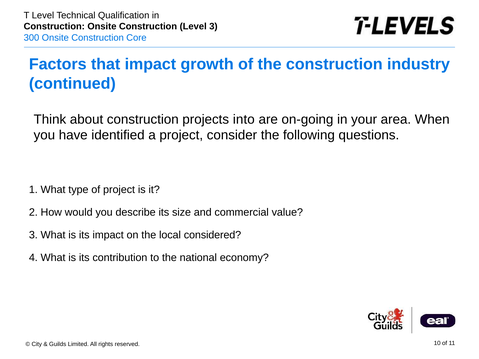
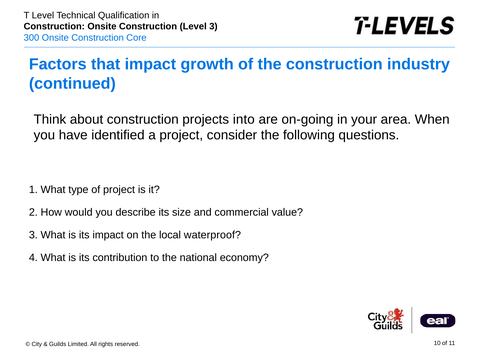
considered: considered -> waterproof (212, 235)
